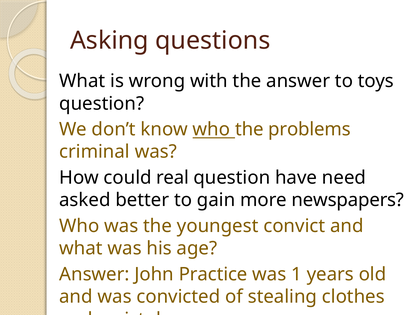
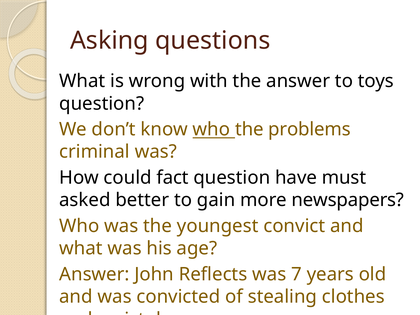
real: real -> fact (173, 178)
need: need -> must (344, 178)
Practice: Practice -> Reflects (213, 274)
1: 1 -> 7 (296, 274)
